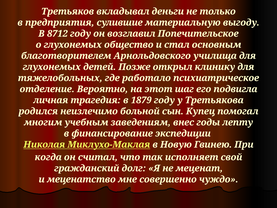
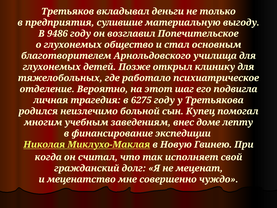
8712: 8712 -> 9486 (57, 34)
1879: 1879 -> 6275 (141, 100)
годы: годы -> доме (208, 122)
